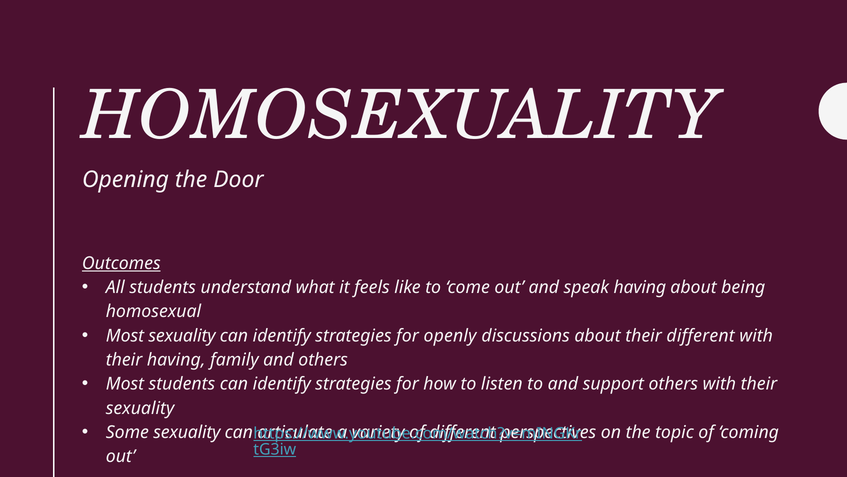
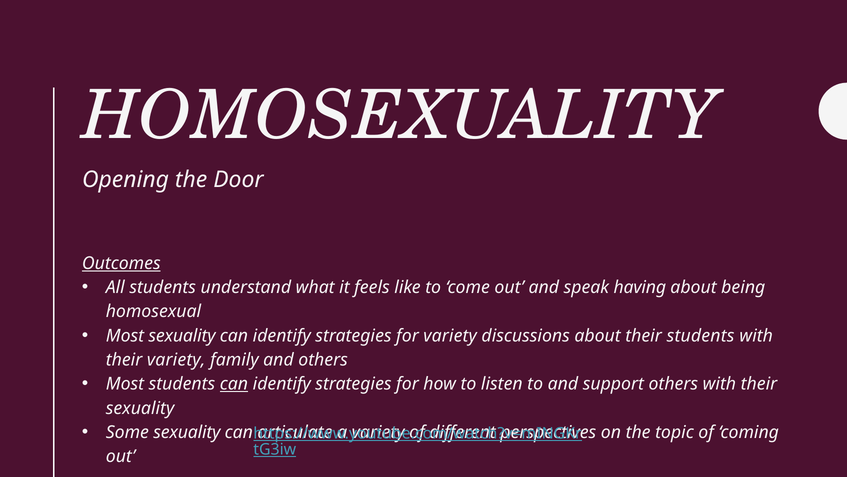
for openly: openly -> variety (450, 335)
their different: different -> students (701, 335)
their having: having -> variety (176, 360)
can underline: none -> present (234, 384)
